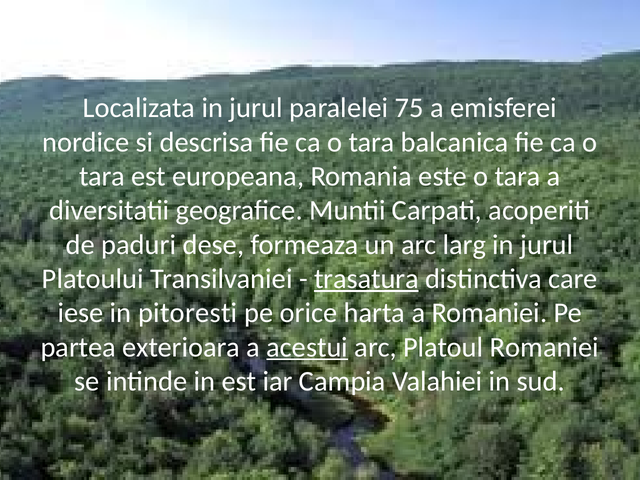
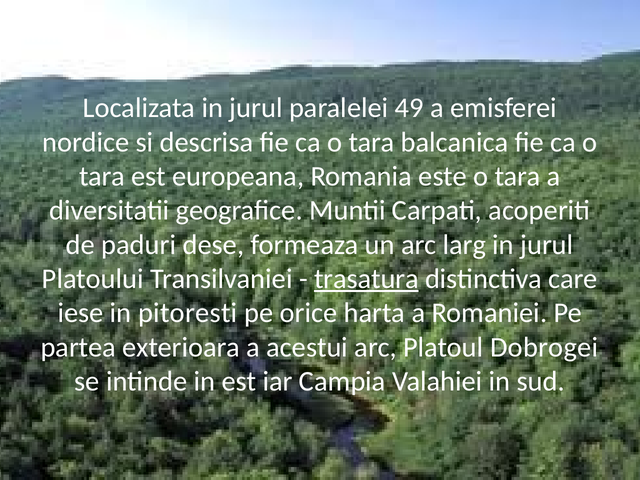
75: 75 -> 49 (409, 108)
acestui underline: present -> none (307, 347)
Platoul Romaniei: Romaniei -> Dobrogei (544, 347)
